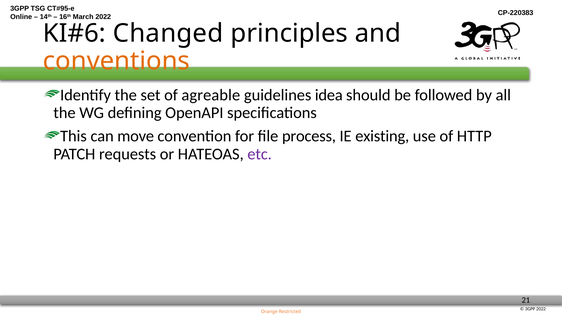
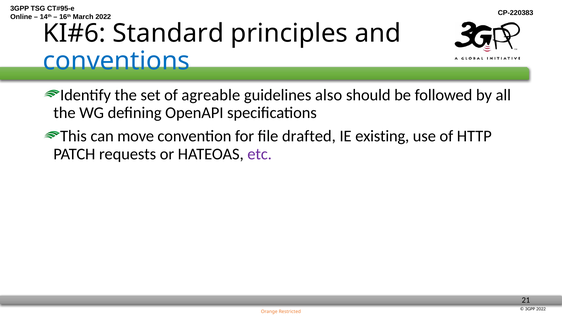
Changed: Changed -> Standard (168, 33)
conventions colour: orange -> blue (116, 61)
idea: idea -> also (329, 95)
process: process -> drafted (309, 136)
